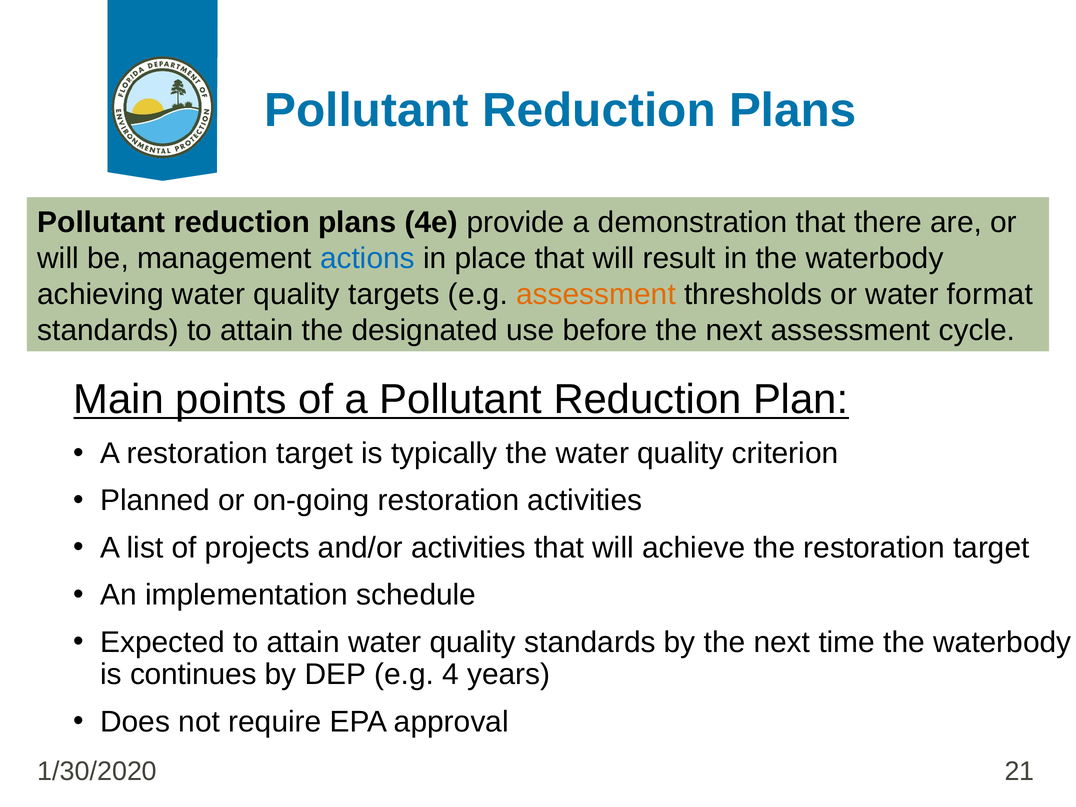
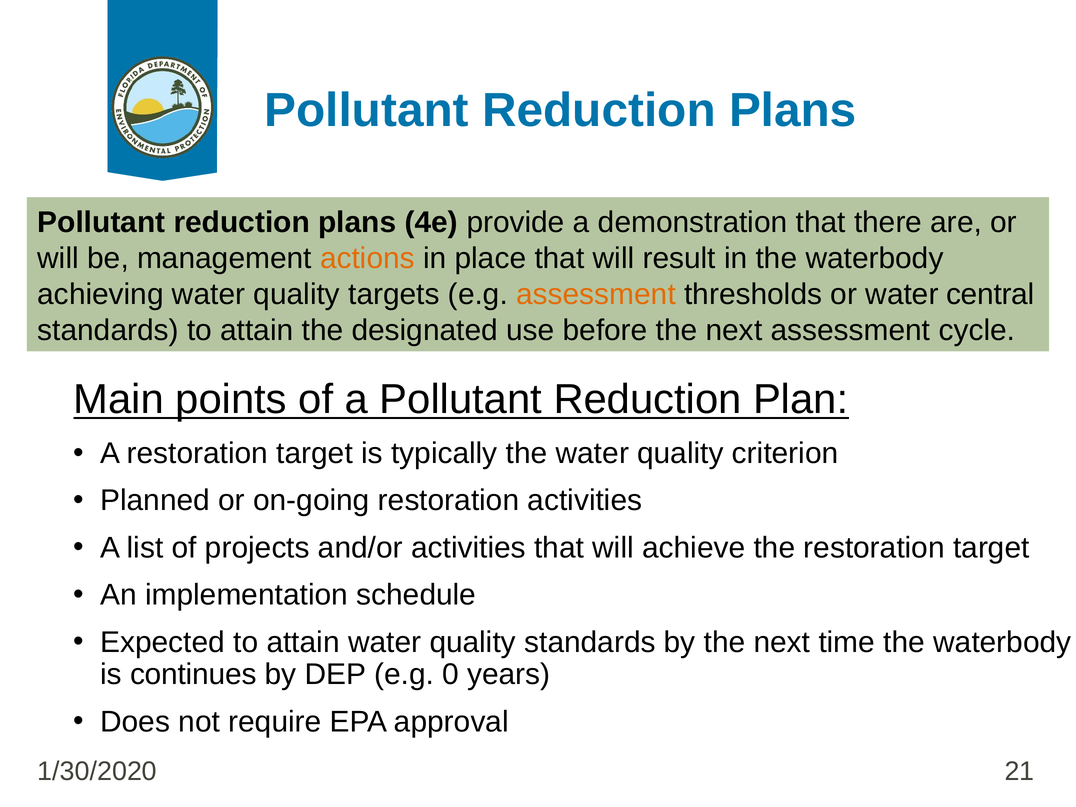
actions colour: blue -> orange (367, 258)
format: format -> central (990, 294)
4: 4 -> 0 (451, 675)
